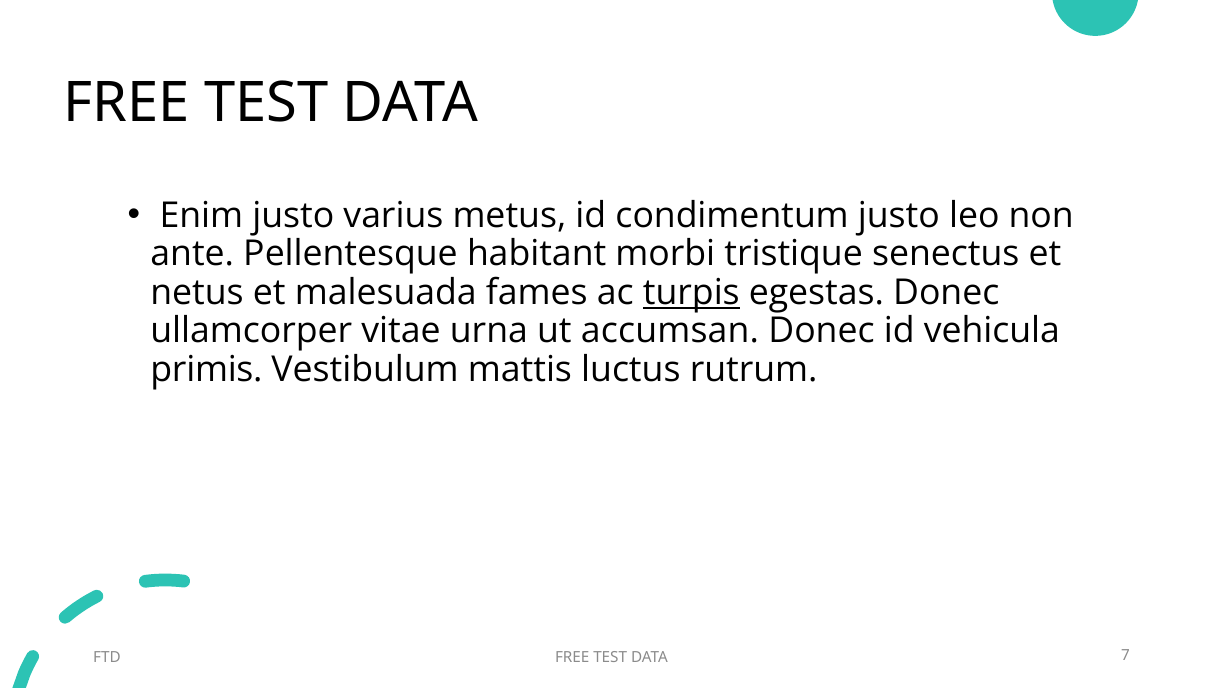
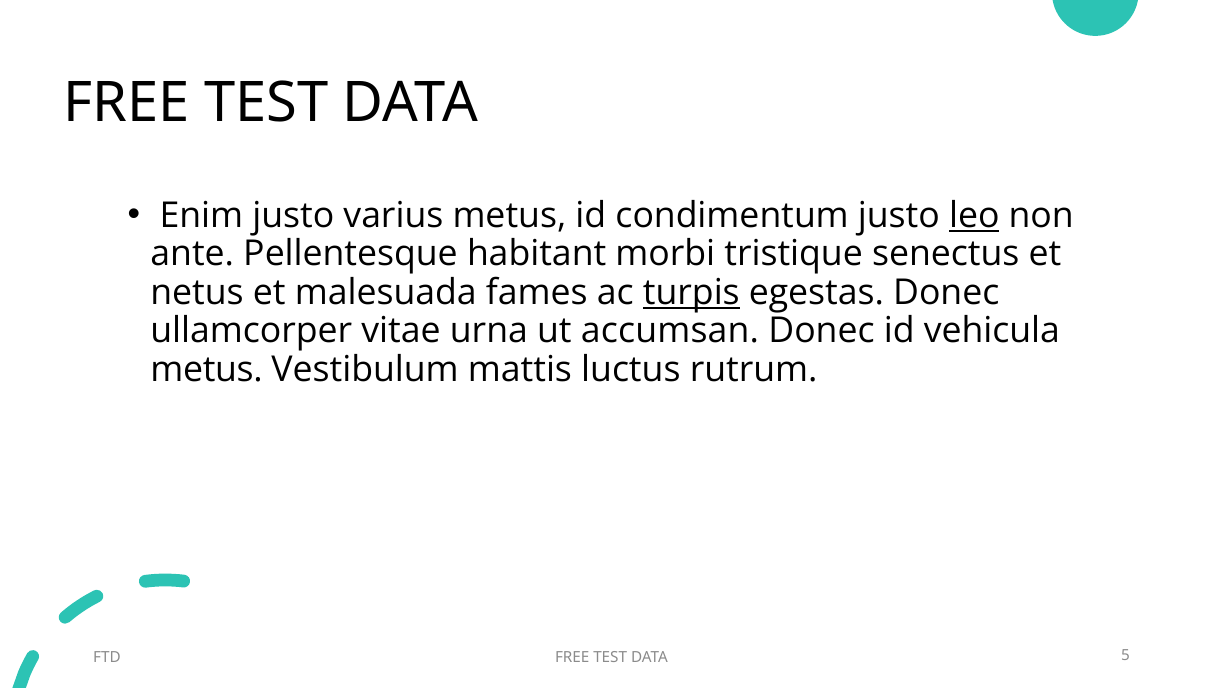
leo underline: none -> present (974, 215)
primis: primis -> metus (207, 369)
7: 7 -> 5 (1125, 656)
